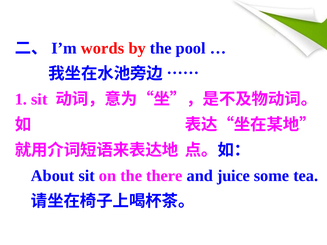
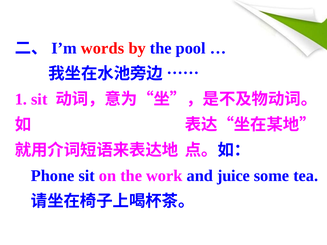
About: About -> Phone (53, 176)
there: there -> work (164, 176)
